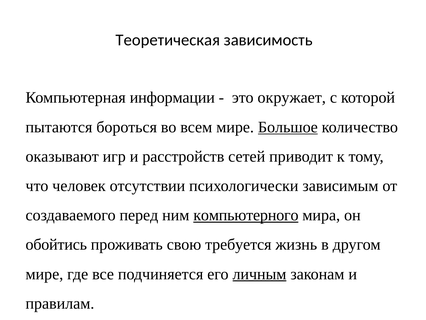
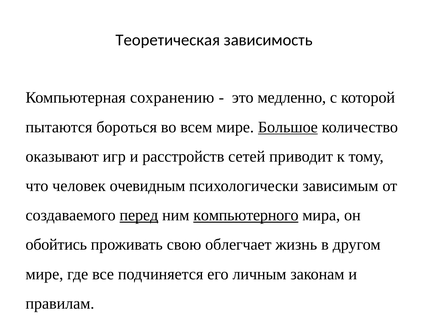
информации: информации -> сохранению (172, 98)
окружает: окружает -> медленно (292, 98)
отсутствии: отсутствии -> очевидным (147, 186)
перед underline: none -> present (139, 215)
требуется: требуется -> облегчает (238, 244)
личным underline: present -> none (259, 274)
